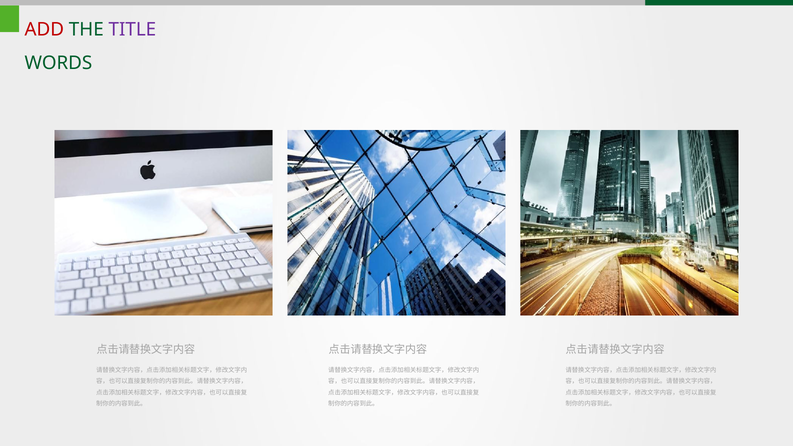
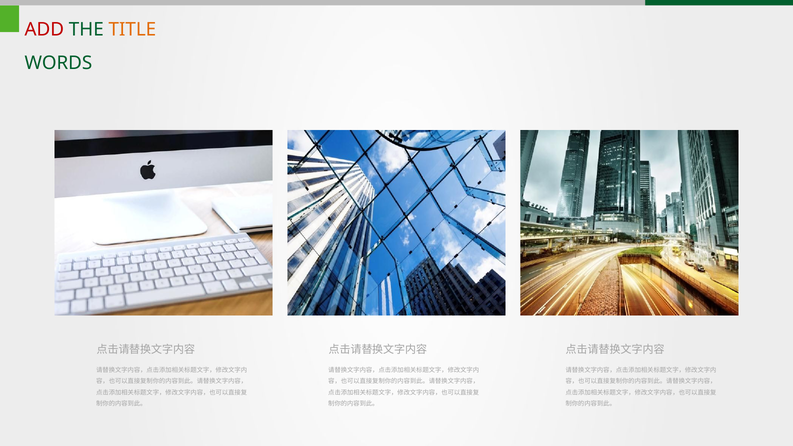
TITLE colour: purple -> orange (132, 29)
